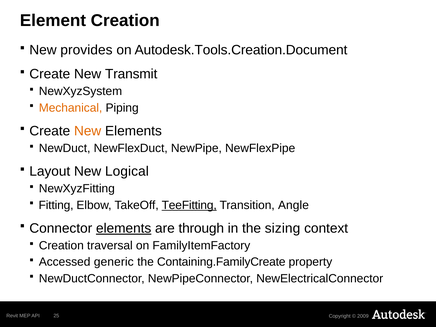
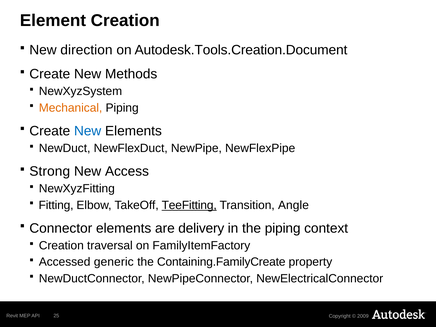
provides: provides -> direction (86, 50)
Transmit: Transmit -> Methods (131, 74)
New colour: orange -> blue (88, 131)
Layout: Layout -> Strong (50, 171)
Logical: Logical -> Access (127, 171)
elements underline: present -> none (124, 228)
through: through -> delivery (201, 228)
the sizing: sizing -> piping (283, 228)
